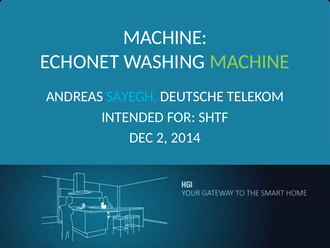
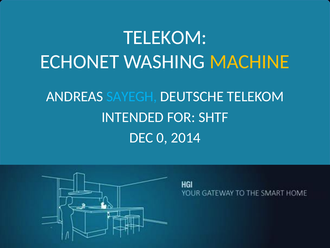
MACHINE: MACHINE -> TELEKOM (165, 37)
MACHINE colour: light green -> yellow (250, 62)
2: 2 -> 0 (162, 137)
